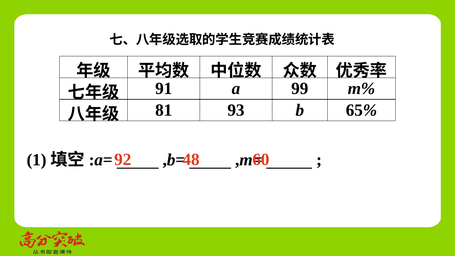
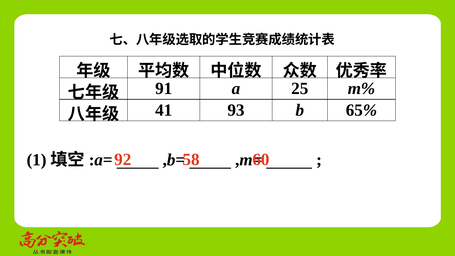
99: 99 -> 25 (300, 89)
81: 81 -> 41 (164, 110)
48: 48 -> 58 (191, 159)
